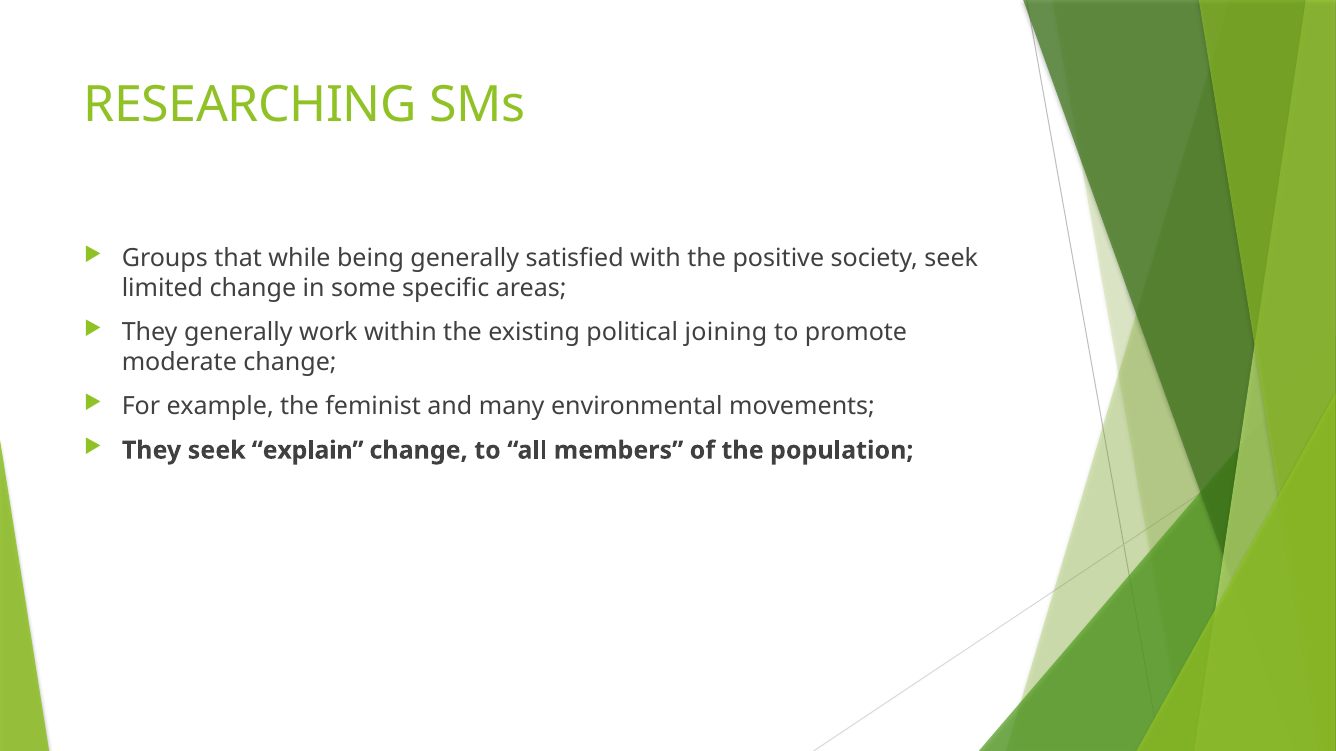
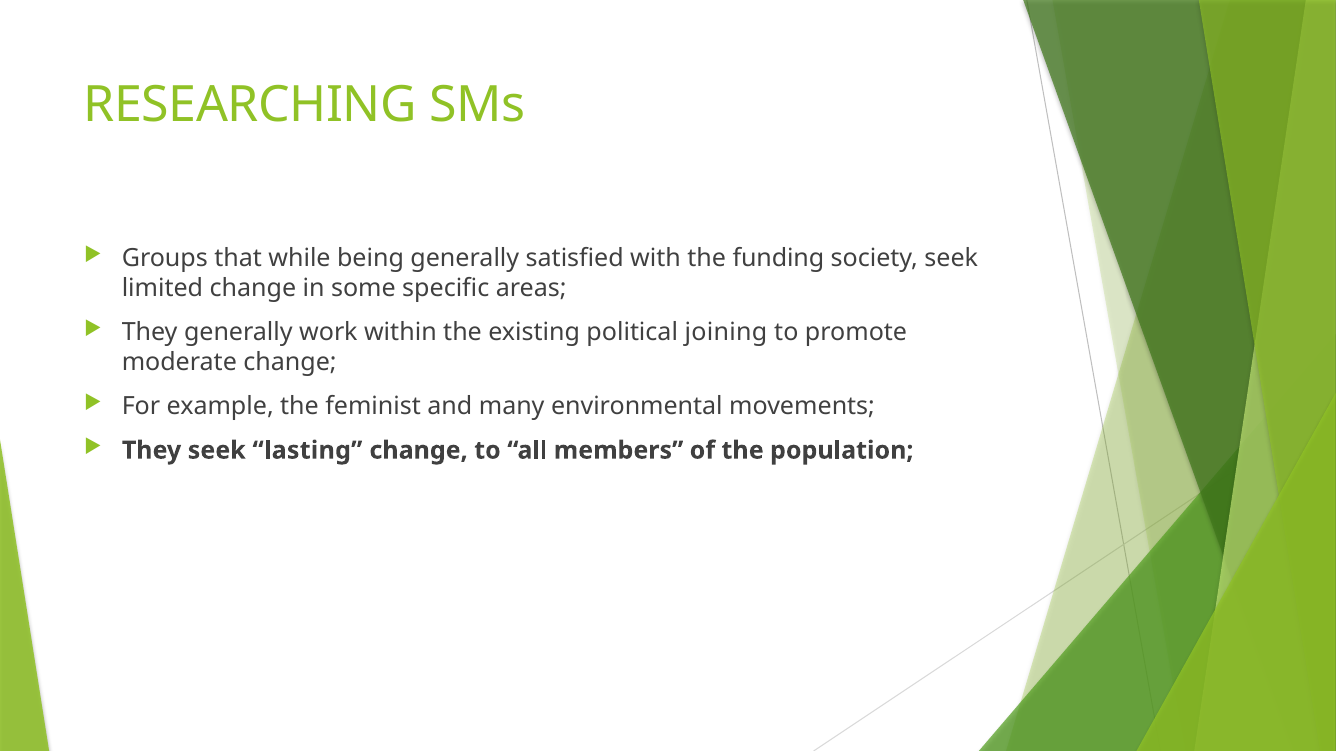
positive: positive -> funding (778, 259)
explain: explain -> lasting (307, 451)
